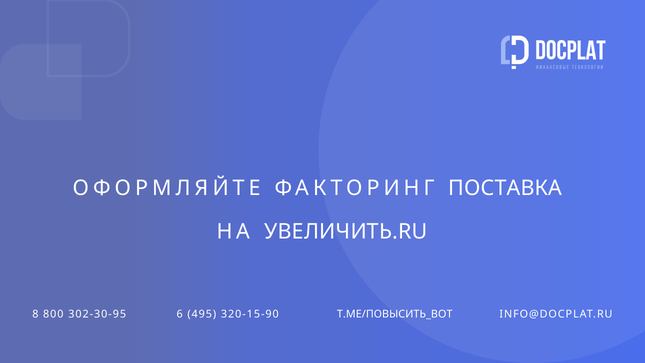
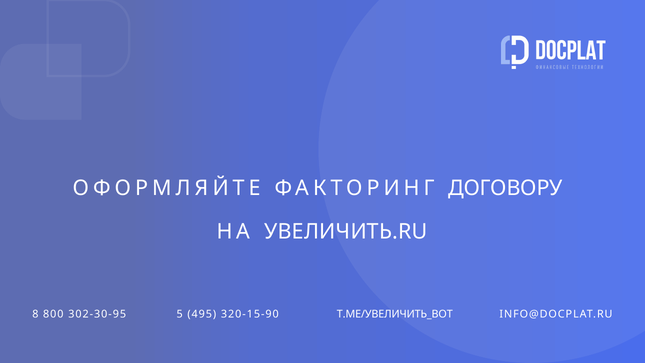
ПОСТАВКА: ПОСТАВКА -> ДОГОВОРУ (505, 188)
6: 6 -> 5 (180, 314)
T.ME/ПОВЫСИТЬ_BOT: T.ME/ПОВЫСИТЬ_BOT -> T.ME/УВЕЛИЧИТЬ_BOT (395, 314)
